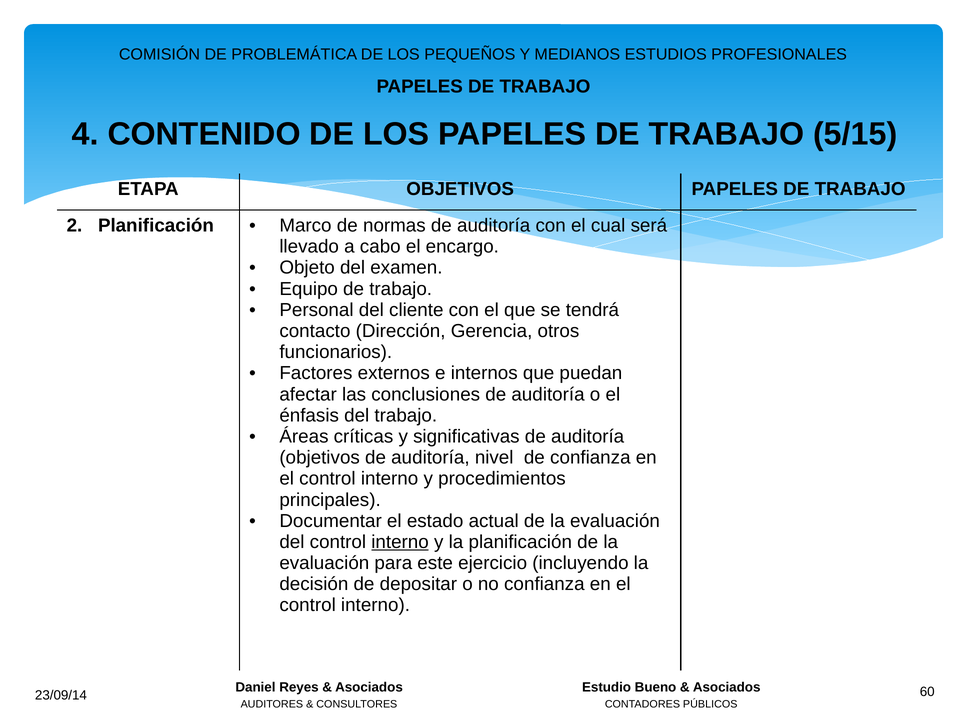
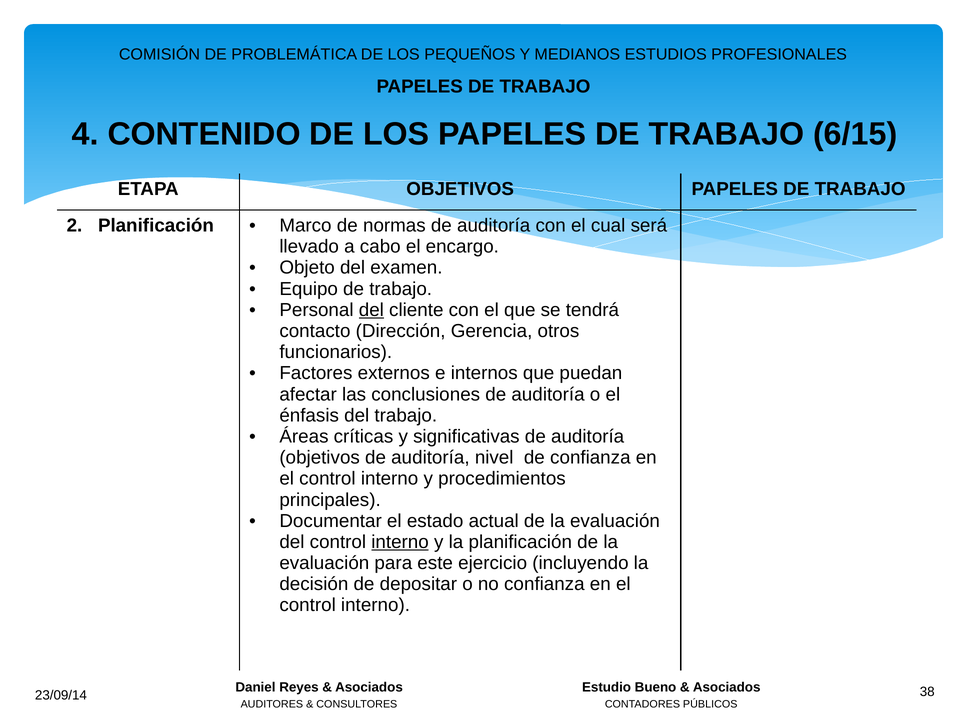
5/15: 5/15 -> 6/15 (855, 134)
del underline: none -> present (371, 310)
60: 60 -> 38 (927, 692)
